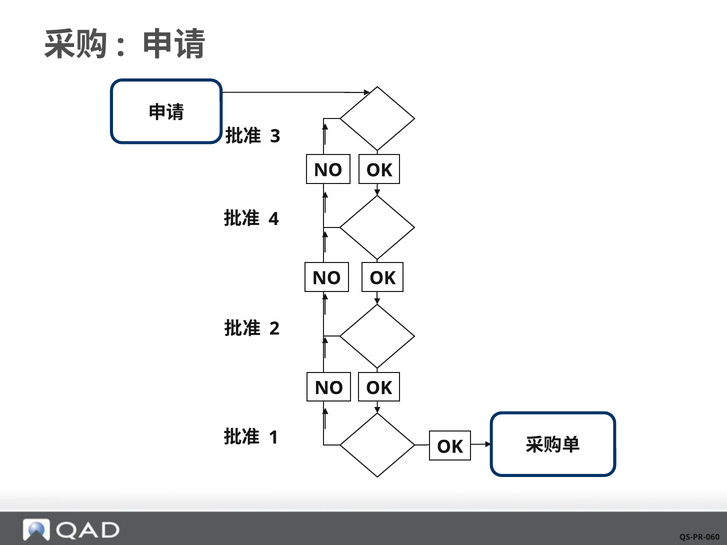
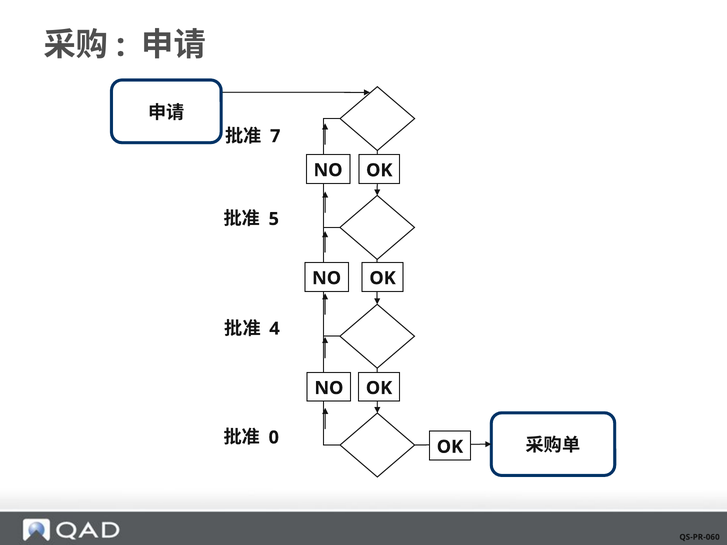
3: 3 -> 7 (275, 136)
4: 4 -> 5 (274, 219)
2: 2 -> 4 (275, 329)
1: 1 -> 0 (274, 438)
